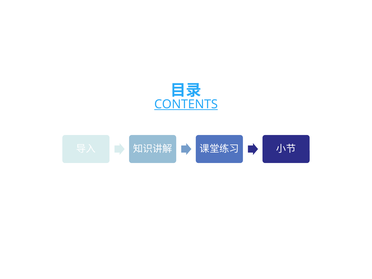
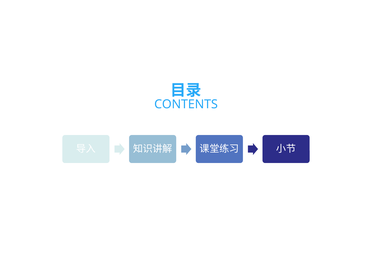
CONTENTS underline: present -> none (186, 104)
